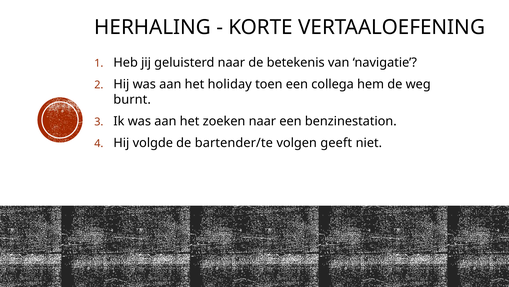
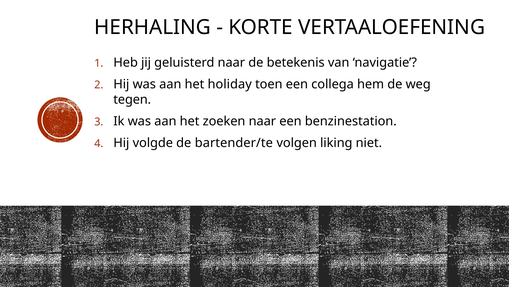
burnt: burnt -> tegen (132, 99)
geeft: geeft -> liking (336, 143)
